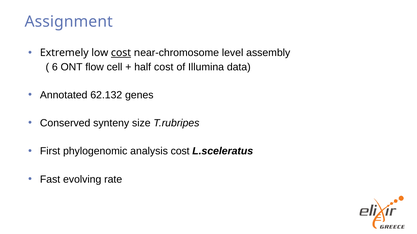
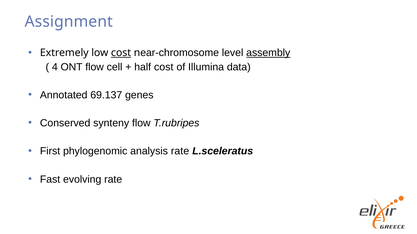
assembly underline: none -> present (268, 53)
6: 6 -> 4 (55, 67)
62.132: 62.132 -> 69.137 (106, 95)
synteny size: size -> flow (141, 123)
analysis cost: cost -> rate (180, 152)
